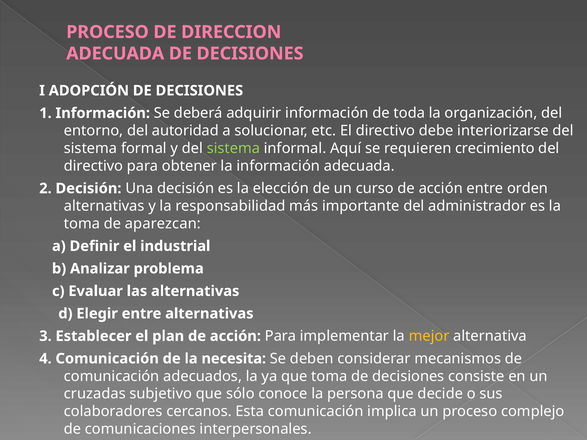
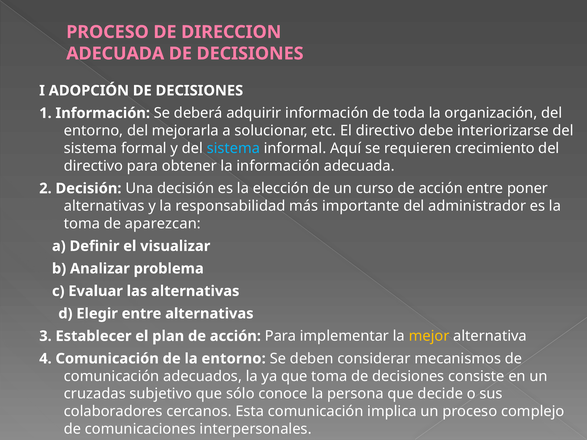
autoridad: autoridad -> mejorarla (185, 131)
sistema colour: light green -> light blue (233, 148)
orden: orden -> poner (527, 189)
industrial: industrial -> visualizar (175, 246)
la necesita: necesita -> entorno (234, 359)
